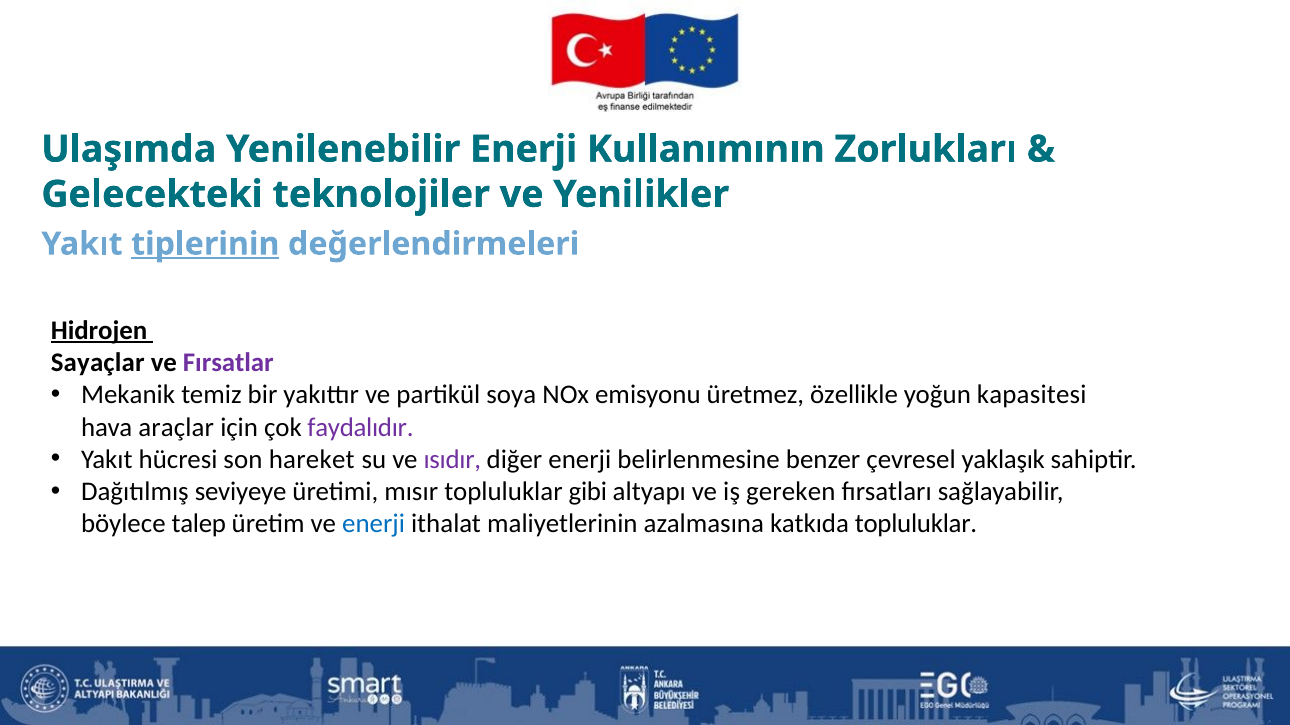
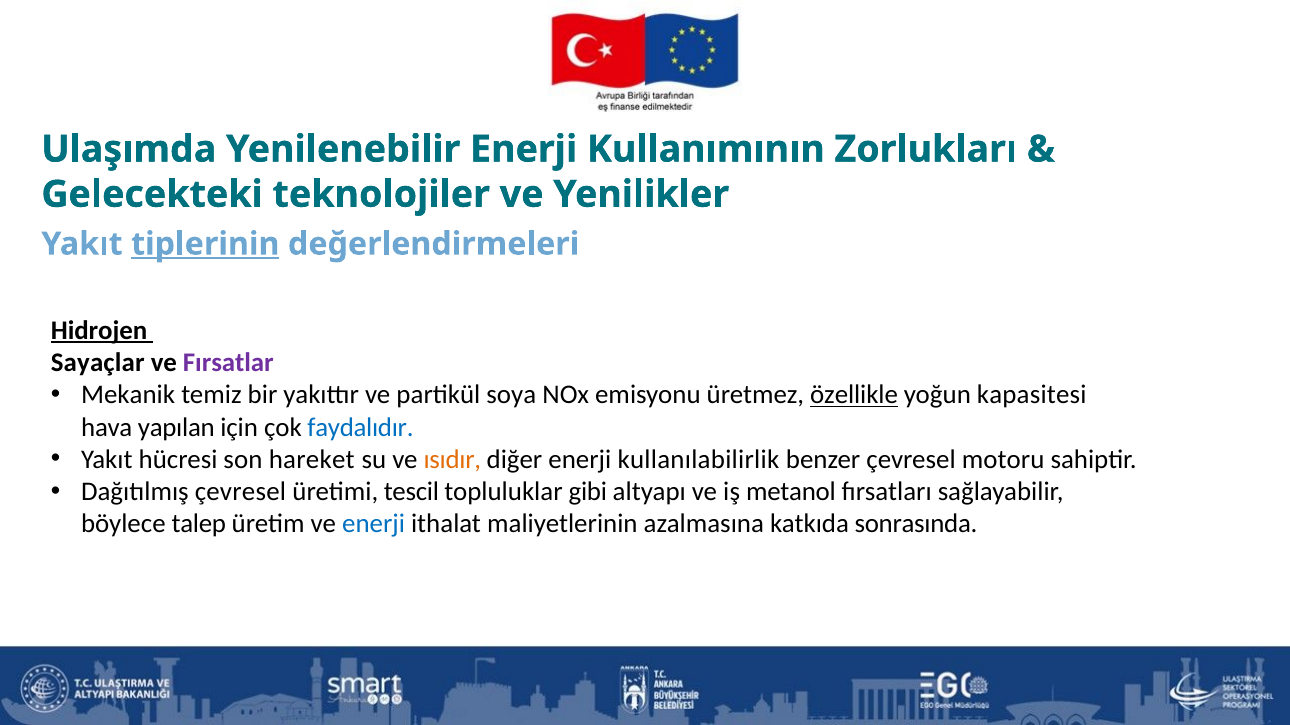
özellikle underline: none -> present (854, 395)
araçlar: araçlar -> yapılan (176, 428)
faydalıdır colour: purple -> blue (360, 428)
ısıdır colour: purple -> orange (452, 460)
belirlenmesine: belirlenmesine -> kullanılabilirlik (698, 460)
yaklaşık: yaklaşık -> motoru (1003, 460)
Dağıtılmış seviyeye: seviyeye -> çevresel (240, 492)
mısır: mısır -> tescil (411, 492)
gereken: gereken -> metanol (791, 492)
katkıda topluluklar: topluluklar -> sonrasında (916, 524)
